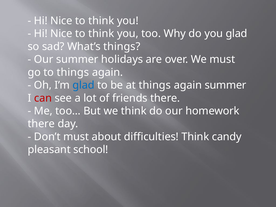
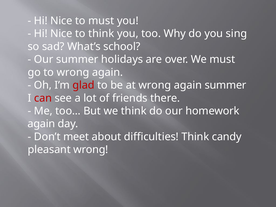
think: think -> must (101, 21)
you glad: glad -> sing (236, 34)
What’s things: things -> school (122, 47)
to things: things -> wrong (73, 72)
glad colour: blue -> red (84, 85)
at things: things -> wrong (155, 85)
there: there -> again (41, 124)
Don’t must: must -> meet (76, 137)
pleasant school: school -> wrong (91, 150)
